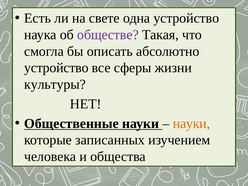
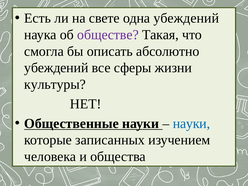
одна устройство: устройство -> убеждений (186, 18)
устройство: устройство -> убеждений (56, 68)
науки colour: orange -> blue (191, 123)
